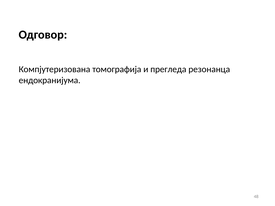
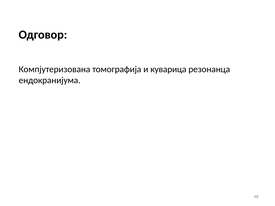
прегледа: прегледа -> куварица (168, 69)
